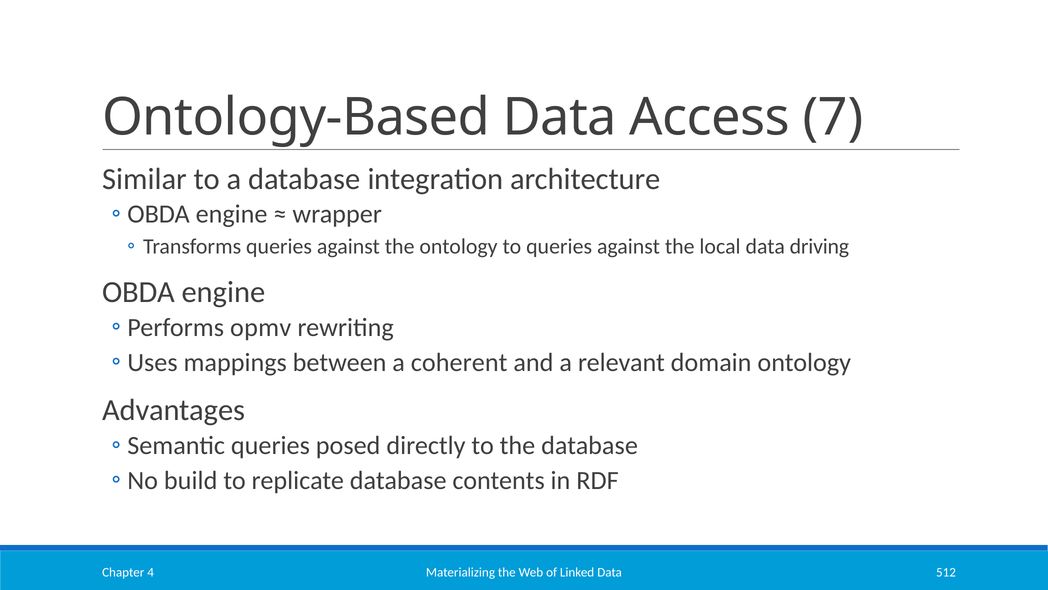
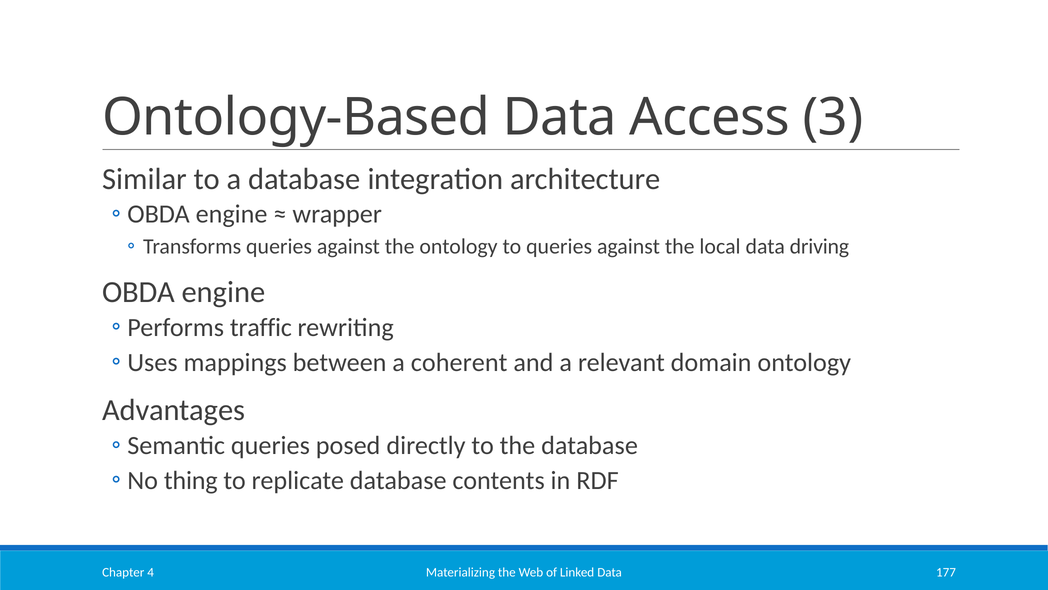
7: 7 -> 3 (833, 117)
opmv: opmv -> traffic (261, 327)
build: build -> thing (191, 480)
512: 512 -> 177 (946, 572)
